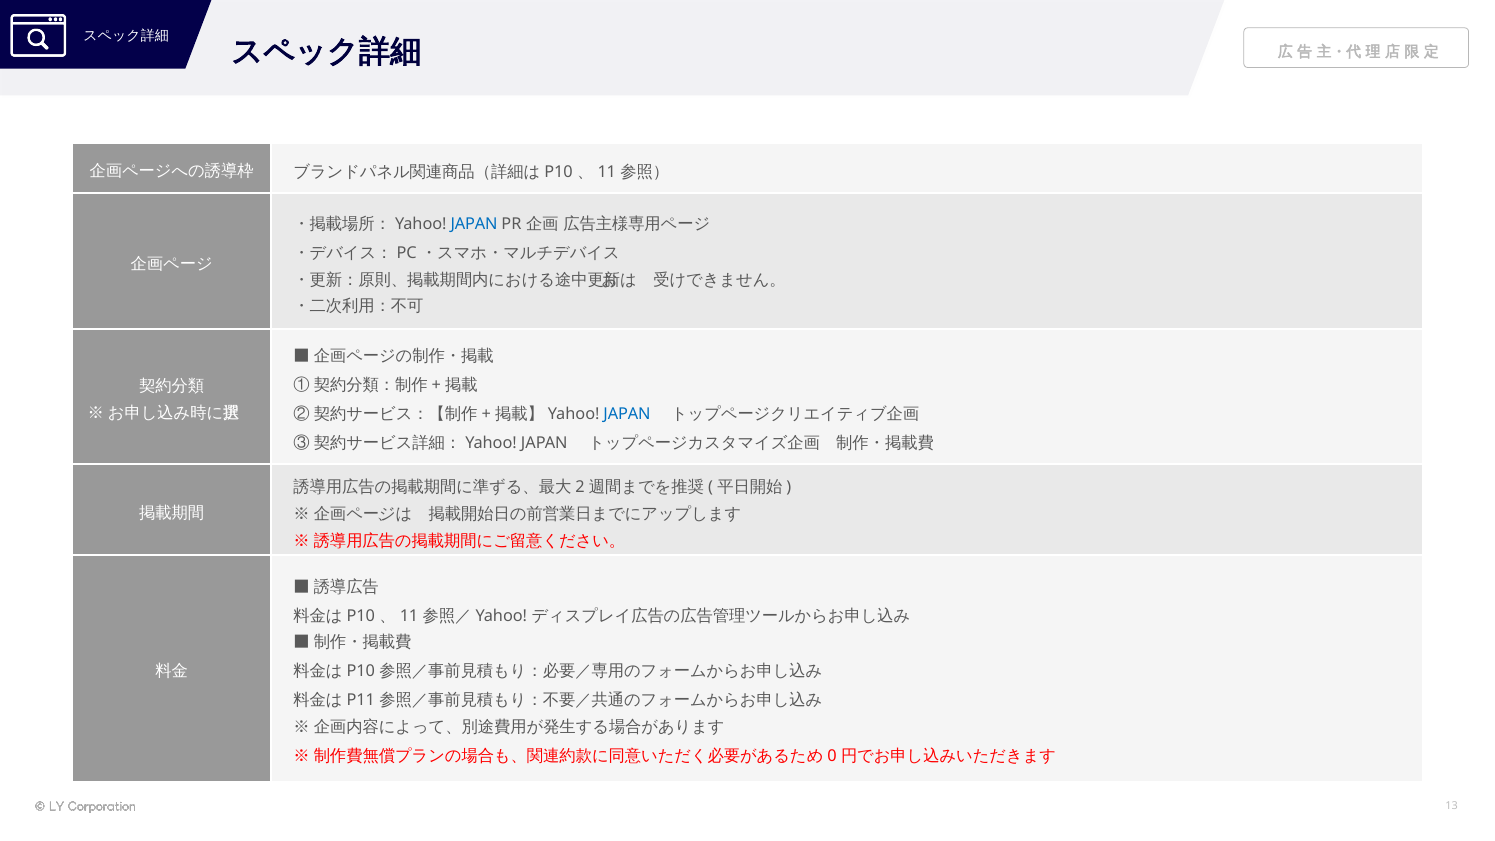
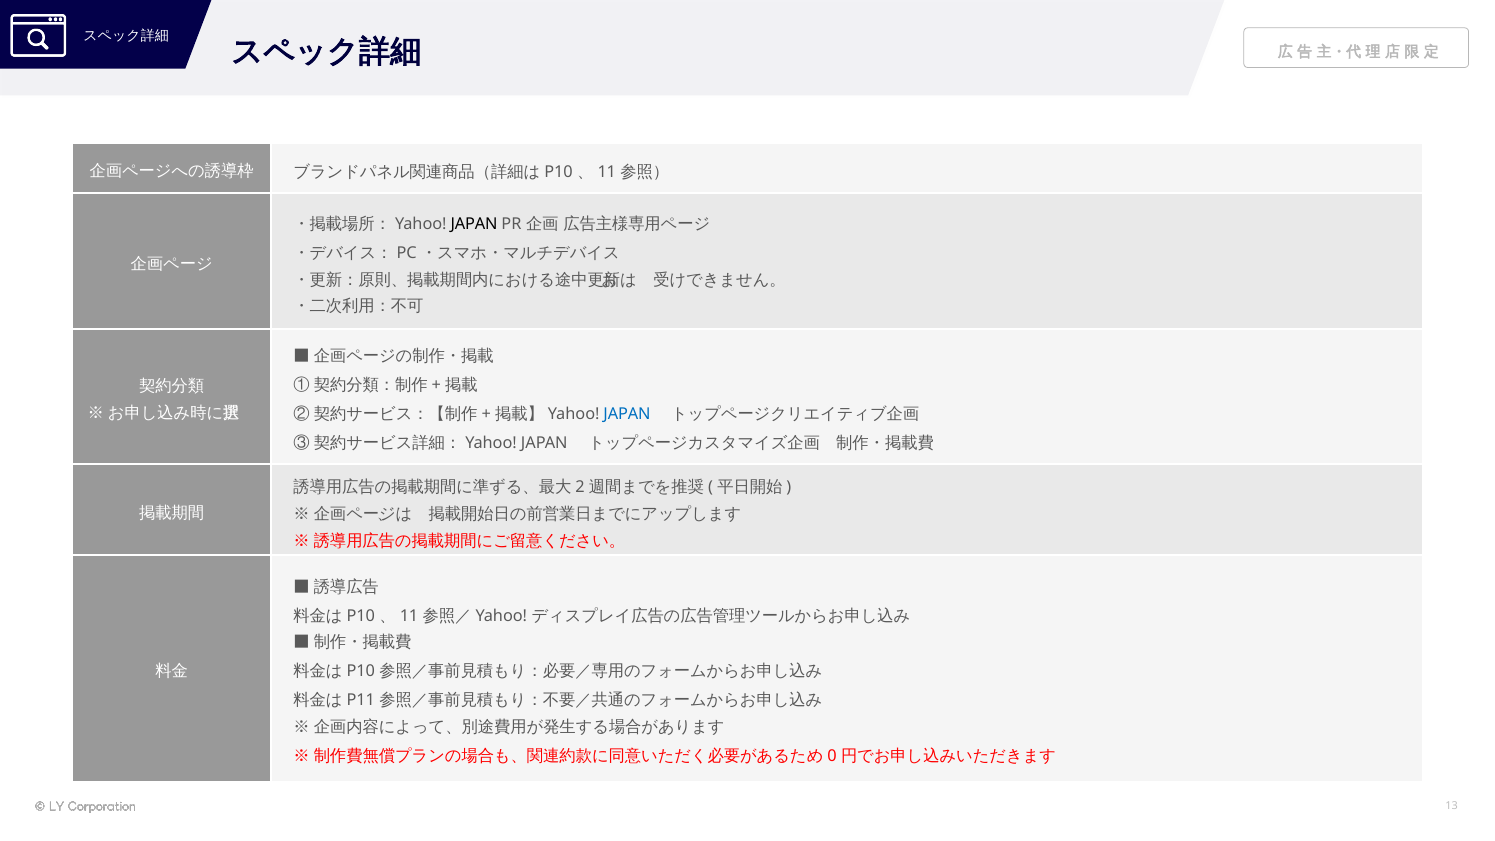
JAPAN colour: blue -> black (474, 224)
